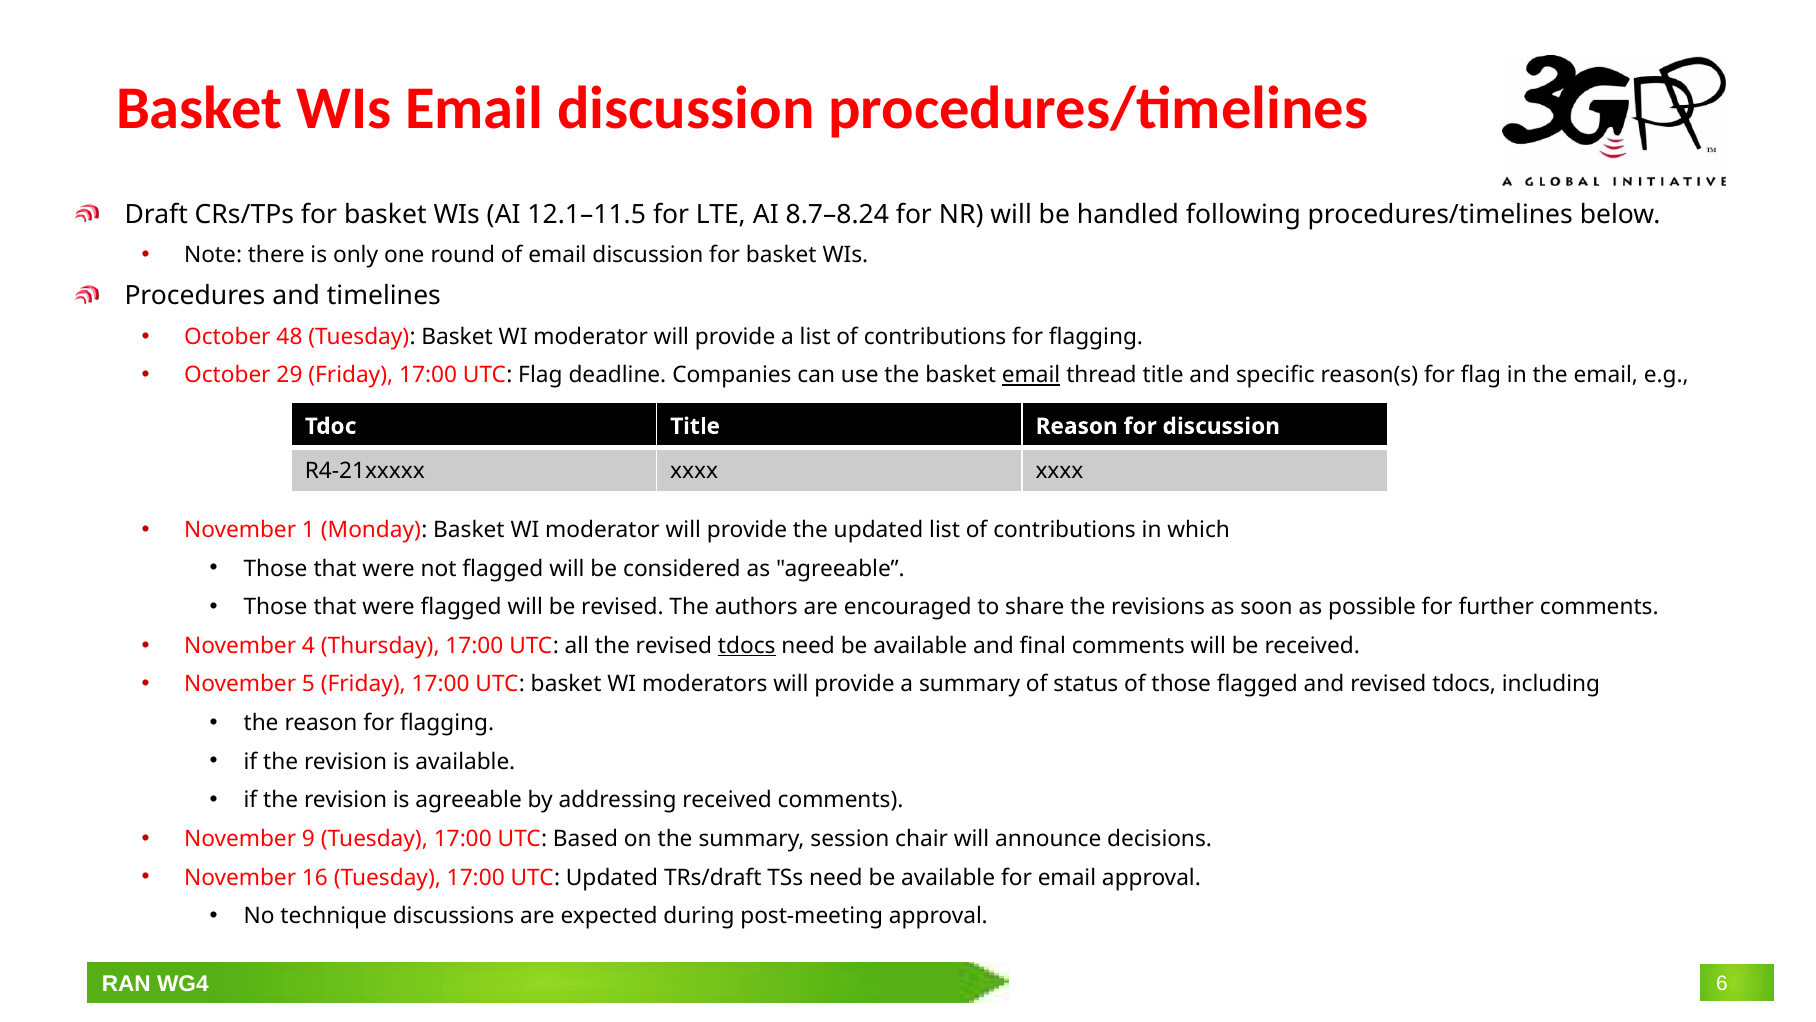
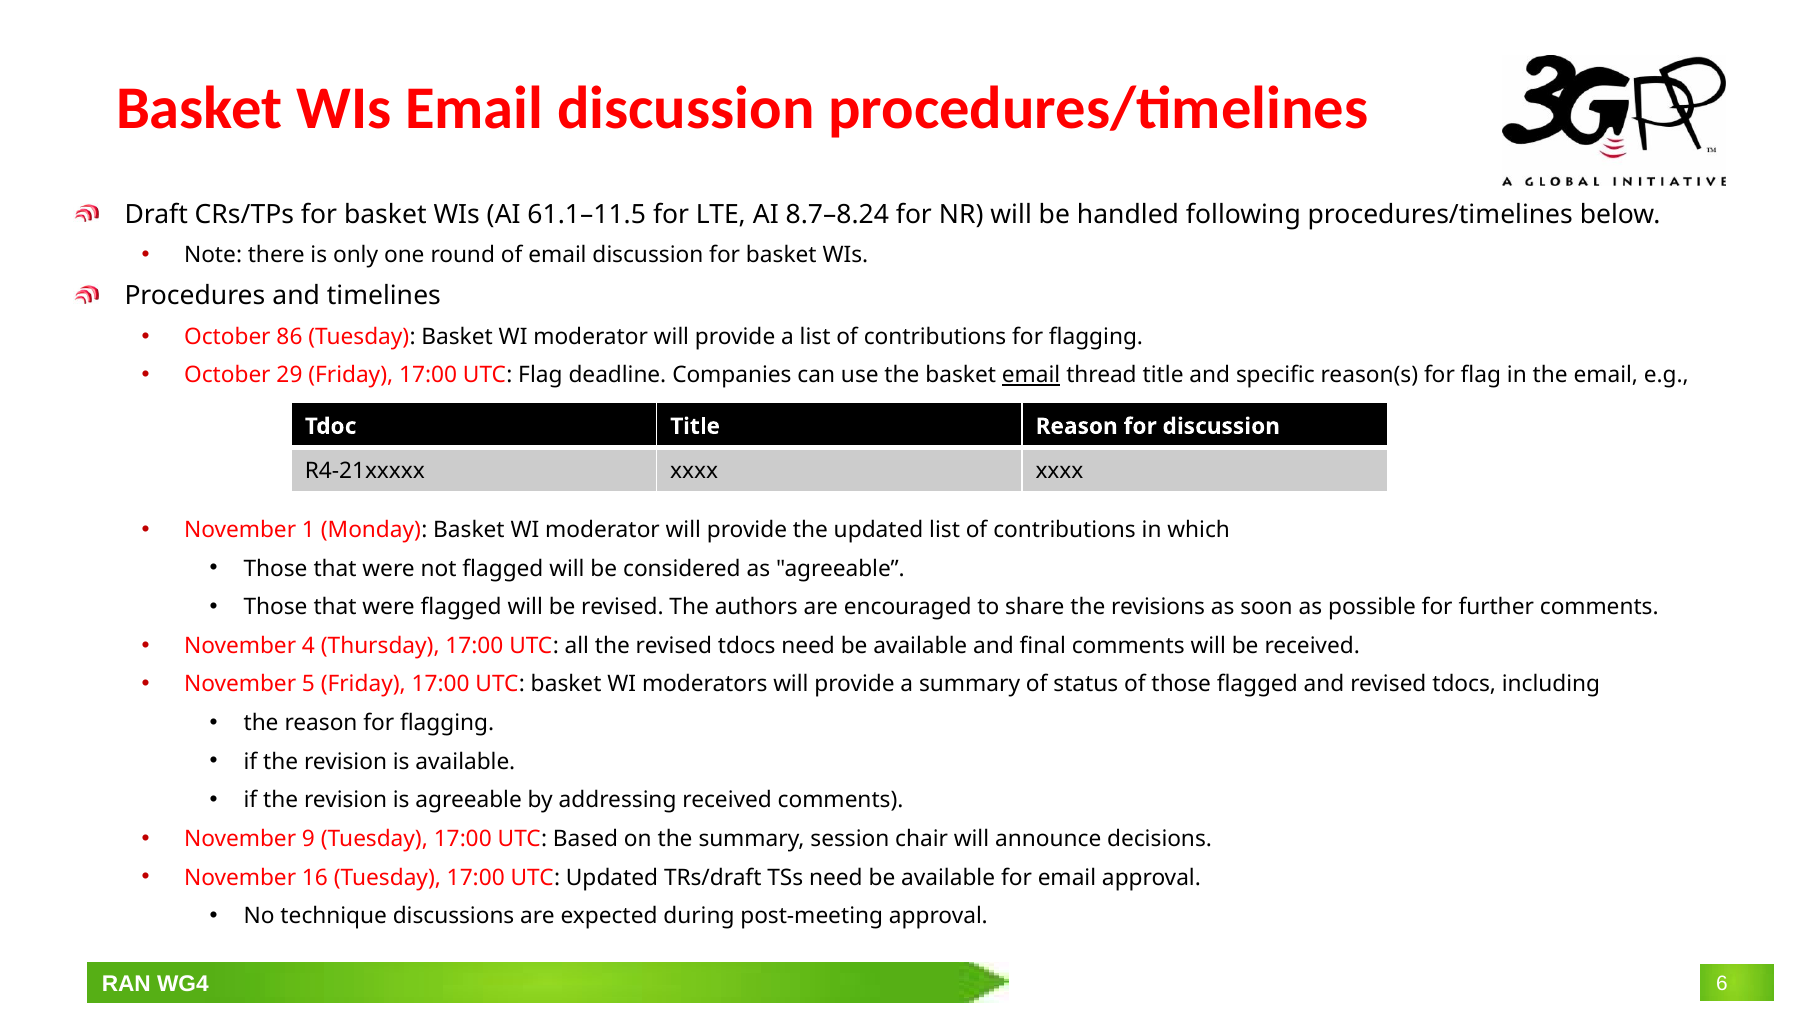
12.1–11.5: 12.1–11.5 -> 61.1–11.5 (587, 214)
48: 48 -> 86 (289, 337)
tdocs underline: present -> none (747, 645)
